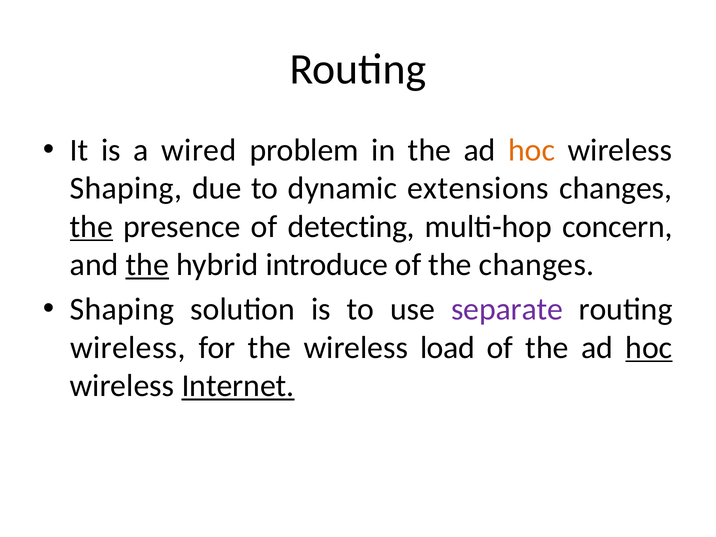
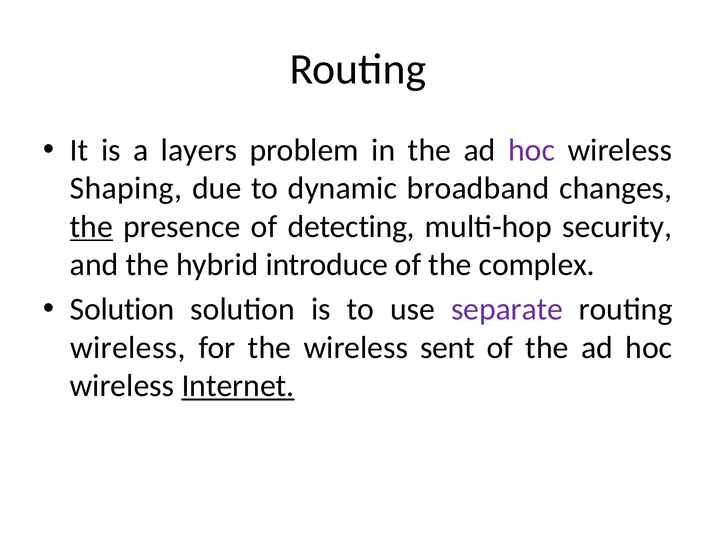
wired: wired -> layers (199, 150)
hoc colour: orange -> purple (532, 150)
extensions: extensions -> broadband (478, 188)
concern: concern -> security (617, 227)
the underline: present -> none (147, 265)
the changes: changes -> complex (537, 265)
Shaping: Shaping -> Solution (122, 309)
load: load -> sent (448, 348)
hoc underline: present -> none (649, 348)
